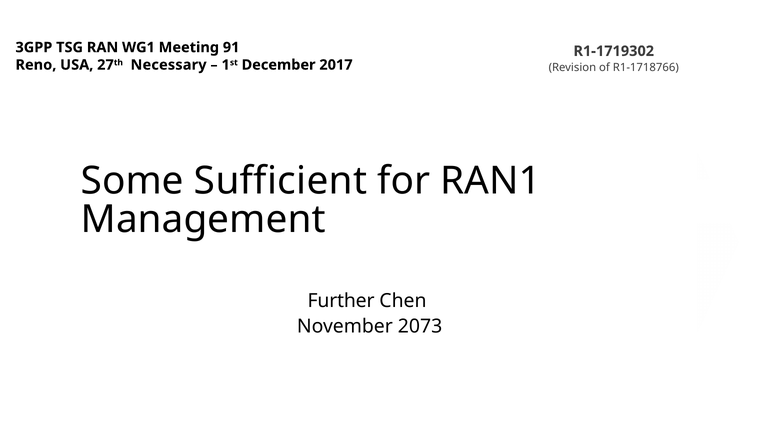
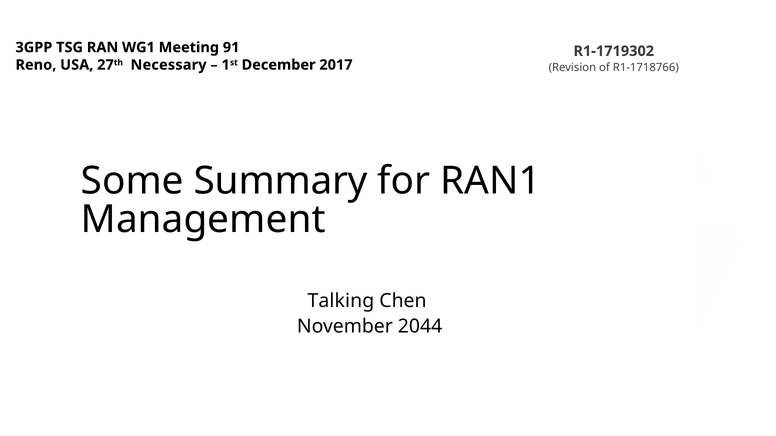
Sufficient: Sufficient -> Summary (281, 181)
Further: Further -> Talking (341, 301)
2073: 2073 -> 2044 (420, 327)
